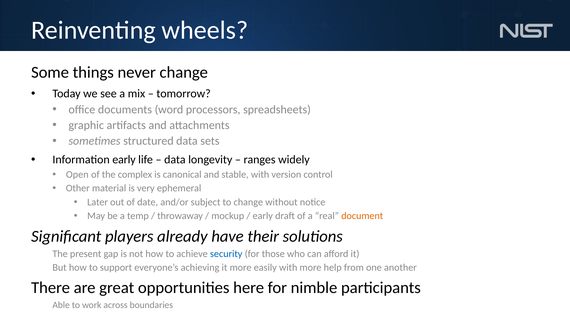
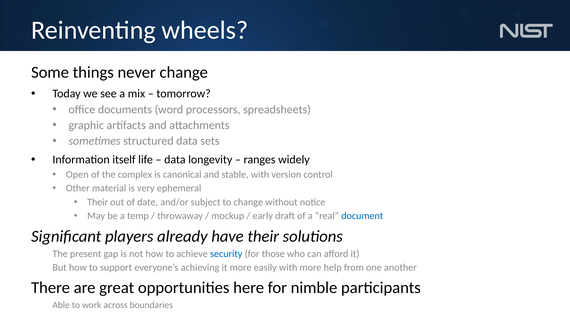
Information early: early -> itself (124, 160)
Later: Later -> Their (98, 203)
document colour: orange -> blue (362, 216)
